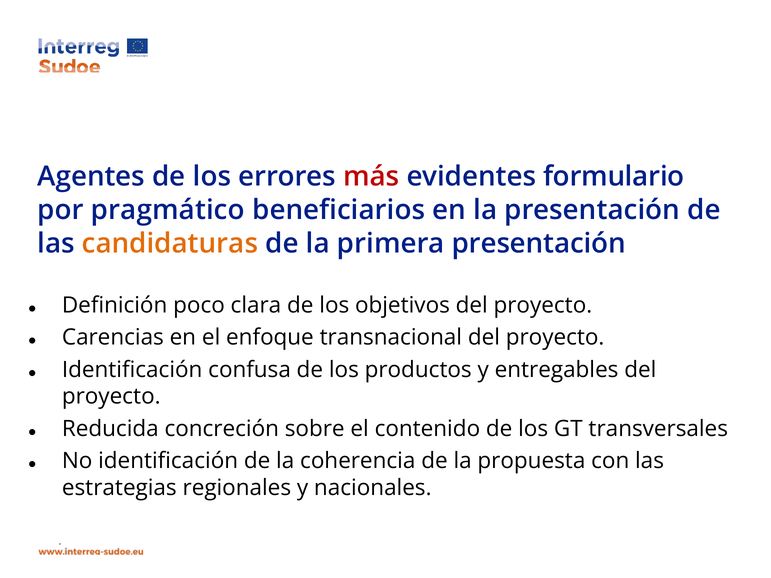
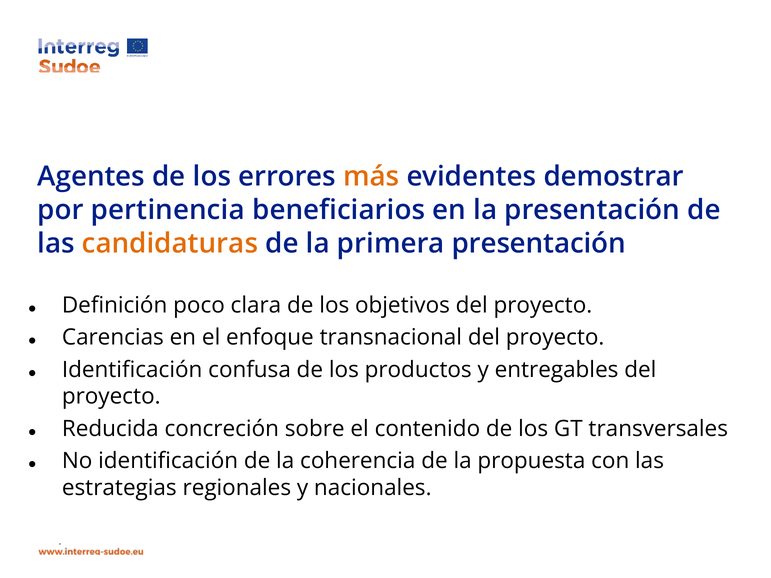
más colour: red -> orange (371, 177)
formulario: formulario -> demostrar (614, 177)
pragmático: pragmático -> pertinencia (168, 210)
